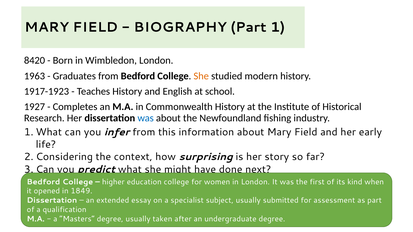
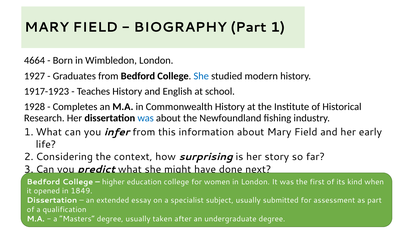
8420: 8420 -> 4664 (35, 61)
1963: 1963 -> 1927 (35, 76)
She colour: orange -> blue (201, 76)
1927: 1927 -> 1928 (35, 107)
